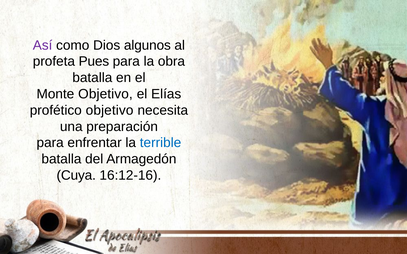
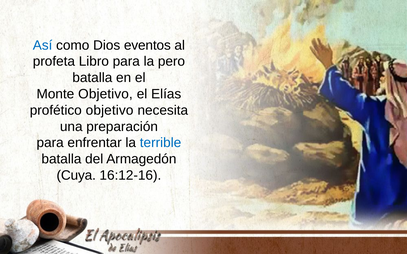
Así colour: purple -> blue (43, 45)
algunos: algunos -> eventos (147, 45)
Pues: Pues -> Libro (94, 62)
obra: obra -> pero (171, 62)
